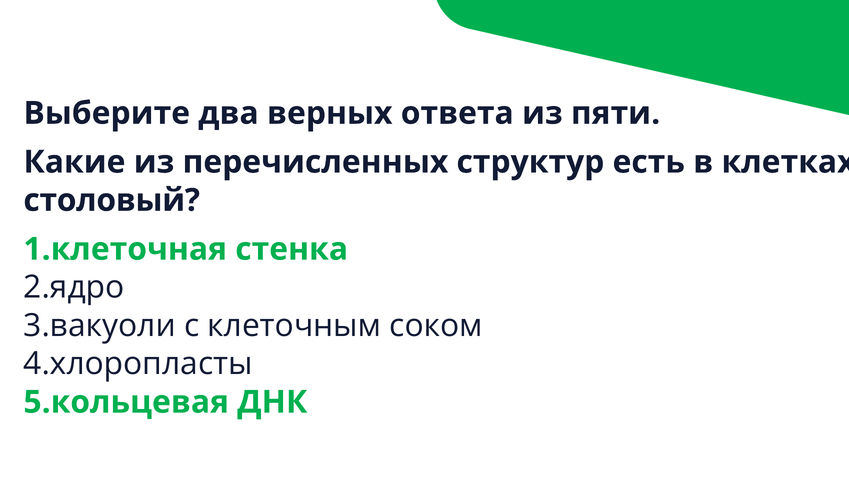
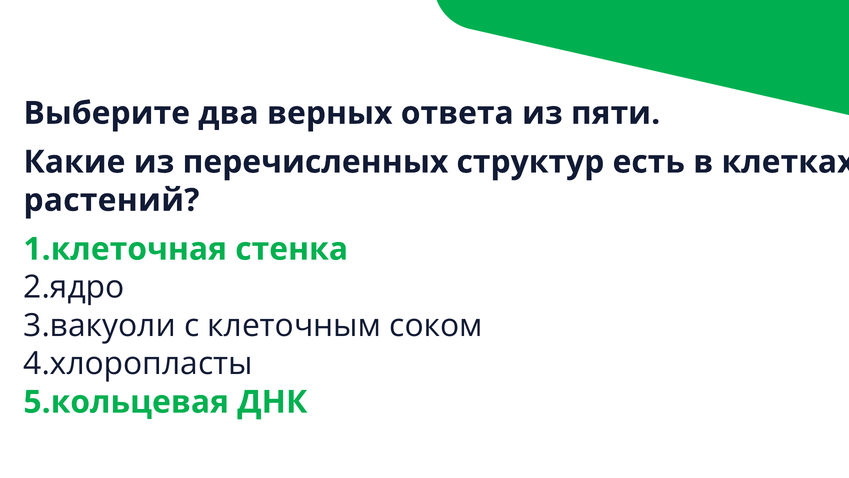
столовый: столовый -> растений (111, 200)
